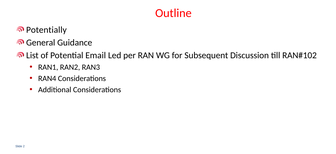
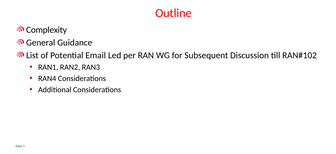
Potentially: Potentially -> Complexity (47, 30)
